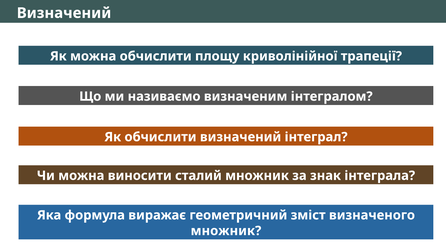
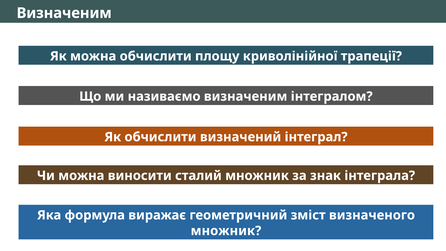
Визначений: Визначений -> Визначеним (64, 13)
